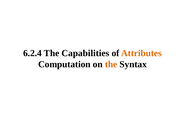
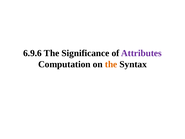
6.2.4: 6.2.4 -> 6.9.6 (32, 53)
Capabilities: Capabilities -> Significance (85, 53)
Attributes colour: orange -> purple (141, 53)
